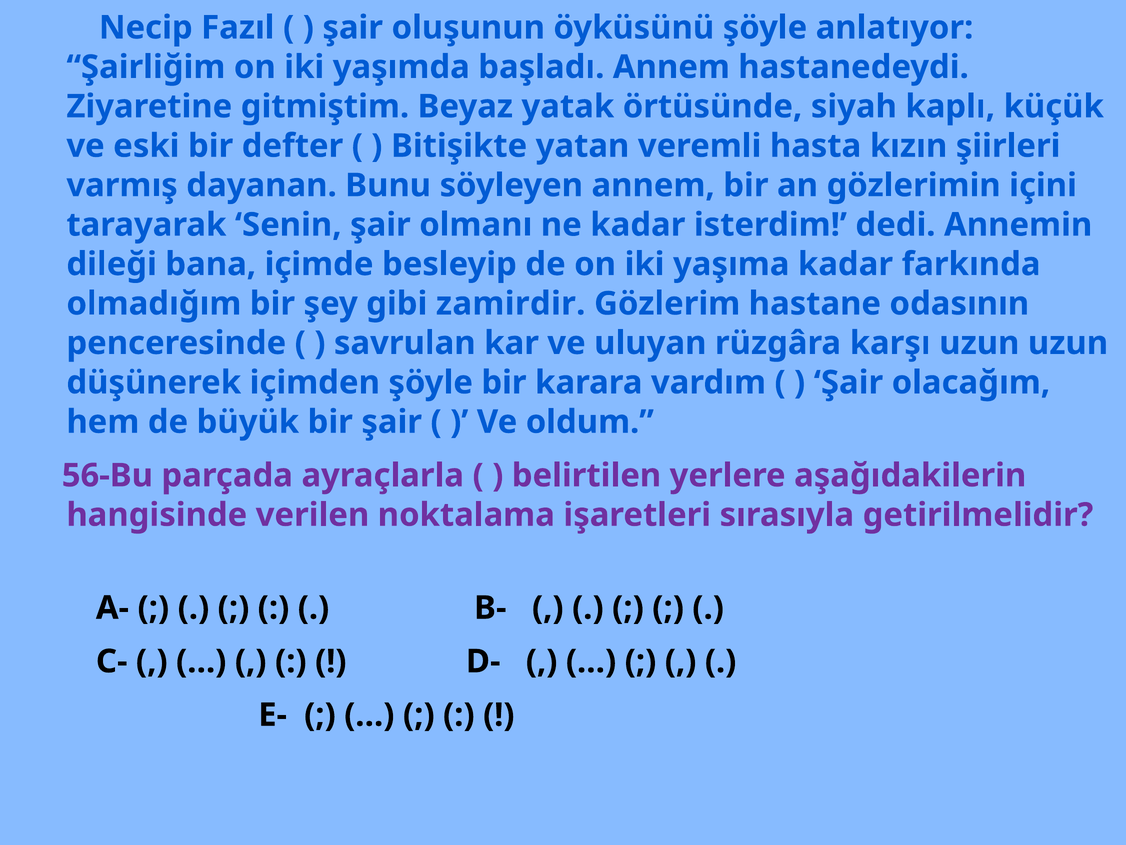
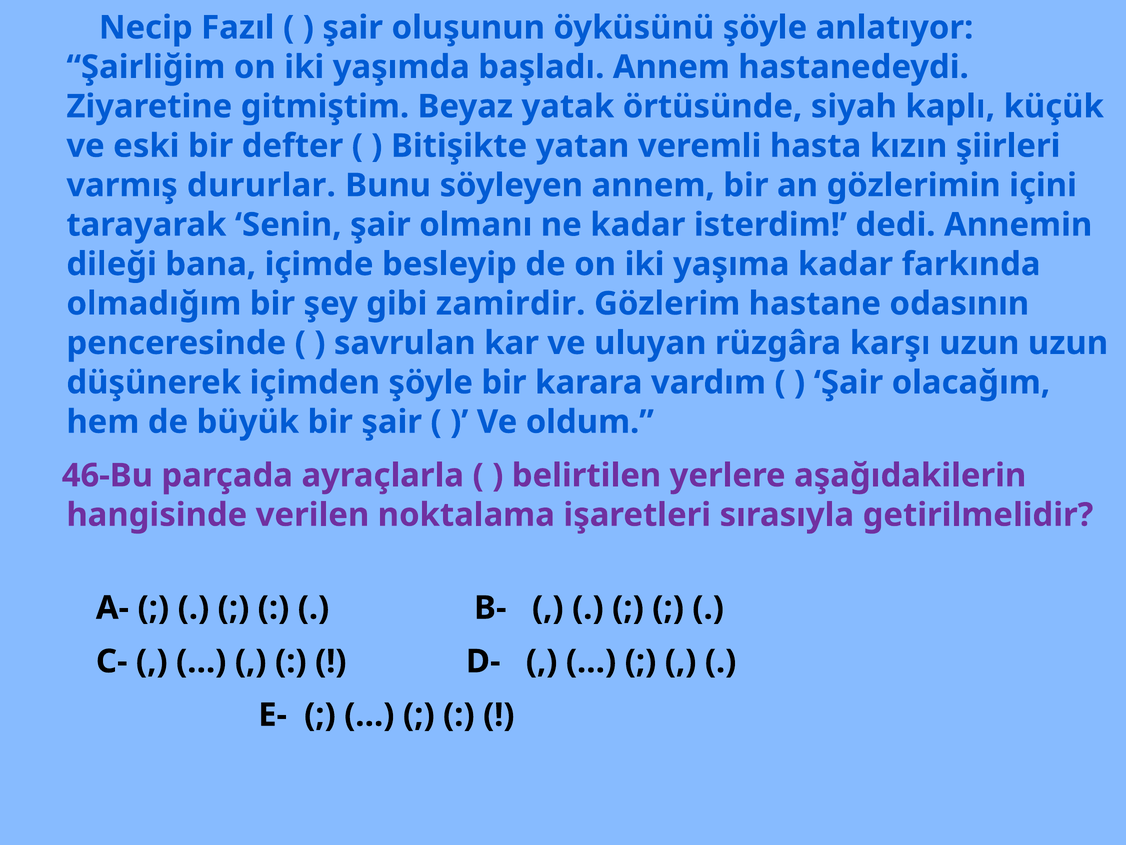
dayanan: dayanan -> dururlar (261, 185)
56-Bu: 56-Bu -> 46-Bu (107, 475)
